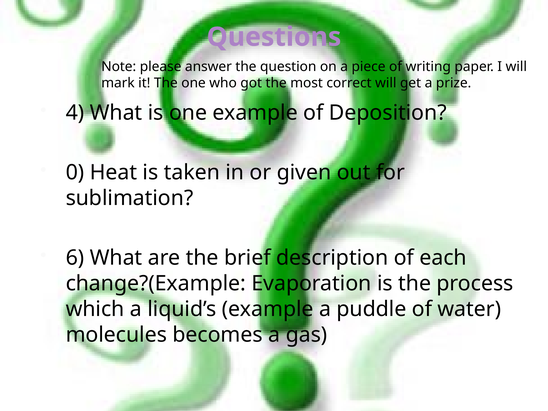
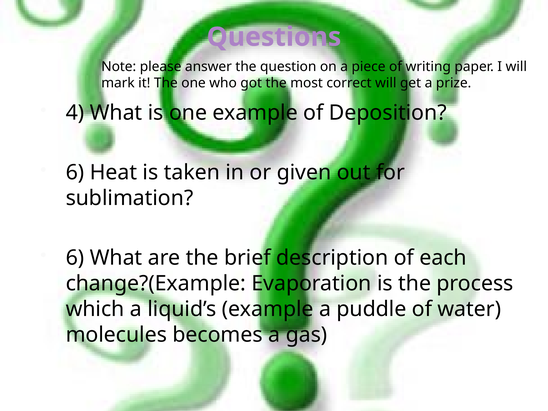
0: 0 -> 6 (75, 173)
